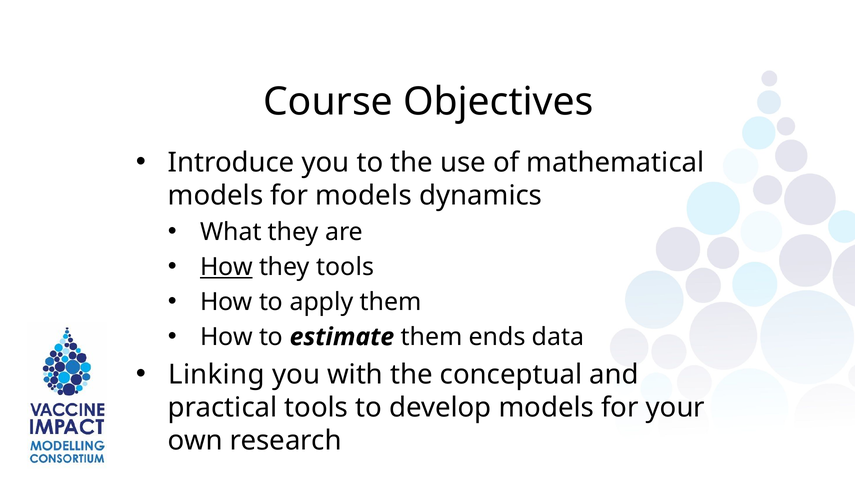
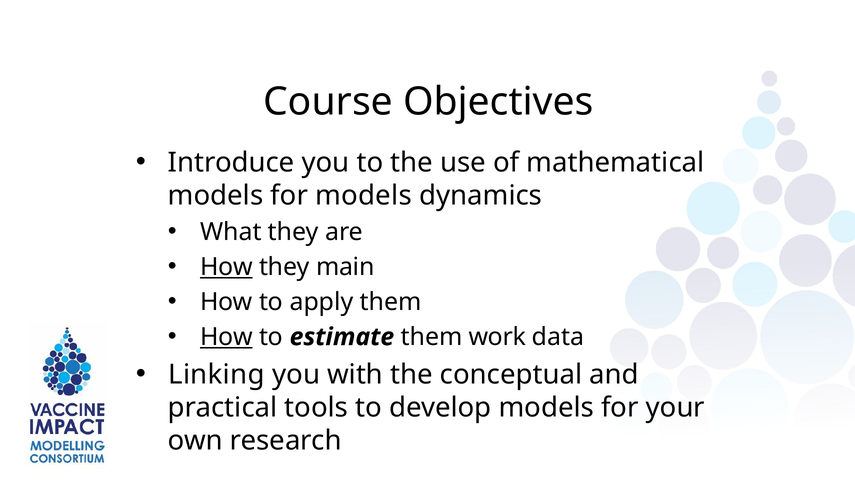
they tools: tools -> main (345, 267)
How underline: none -> present (226, 337)
ends: ends -> work (497, 337)
